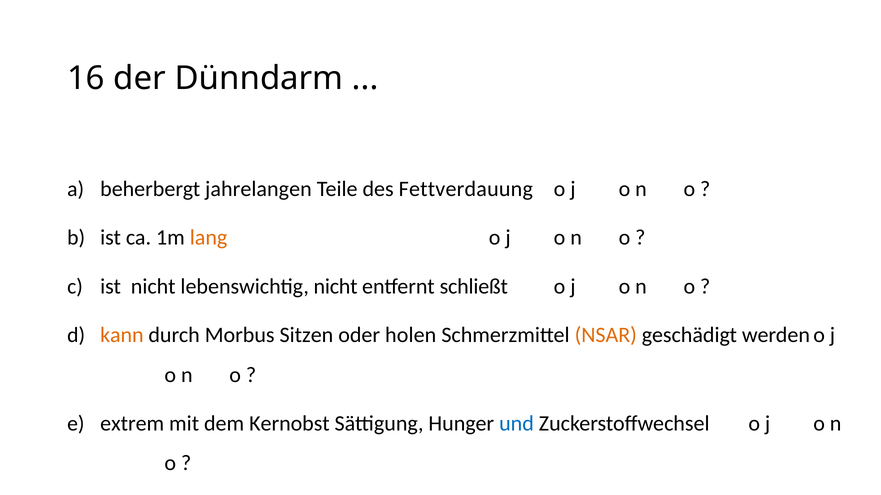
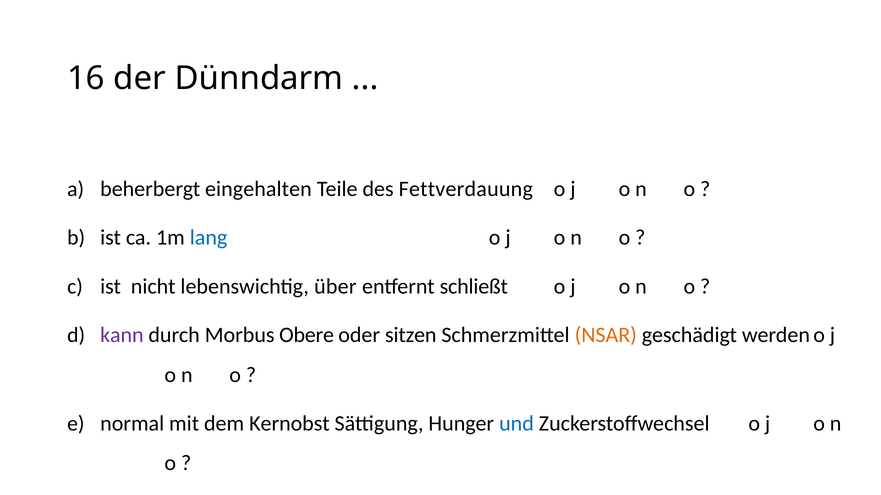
jahrelangen: jahrelangen -> eingehalten (258, 189)
lang colour: orange -> blue (209, 238)
lebenswichtig nicht: nicht -> über (335, 287)
kann colour: orange -> purple (122, 336)
Sitzen: Sitzen -> Obere (307, 336)
holen: holen -> sitzen (411, 336)
extrem: extrem -> normal (132, 424)
